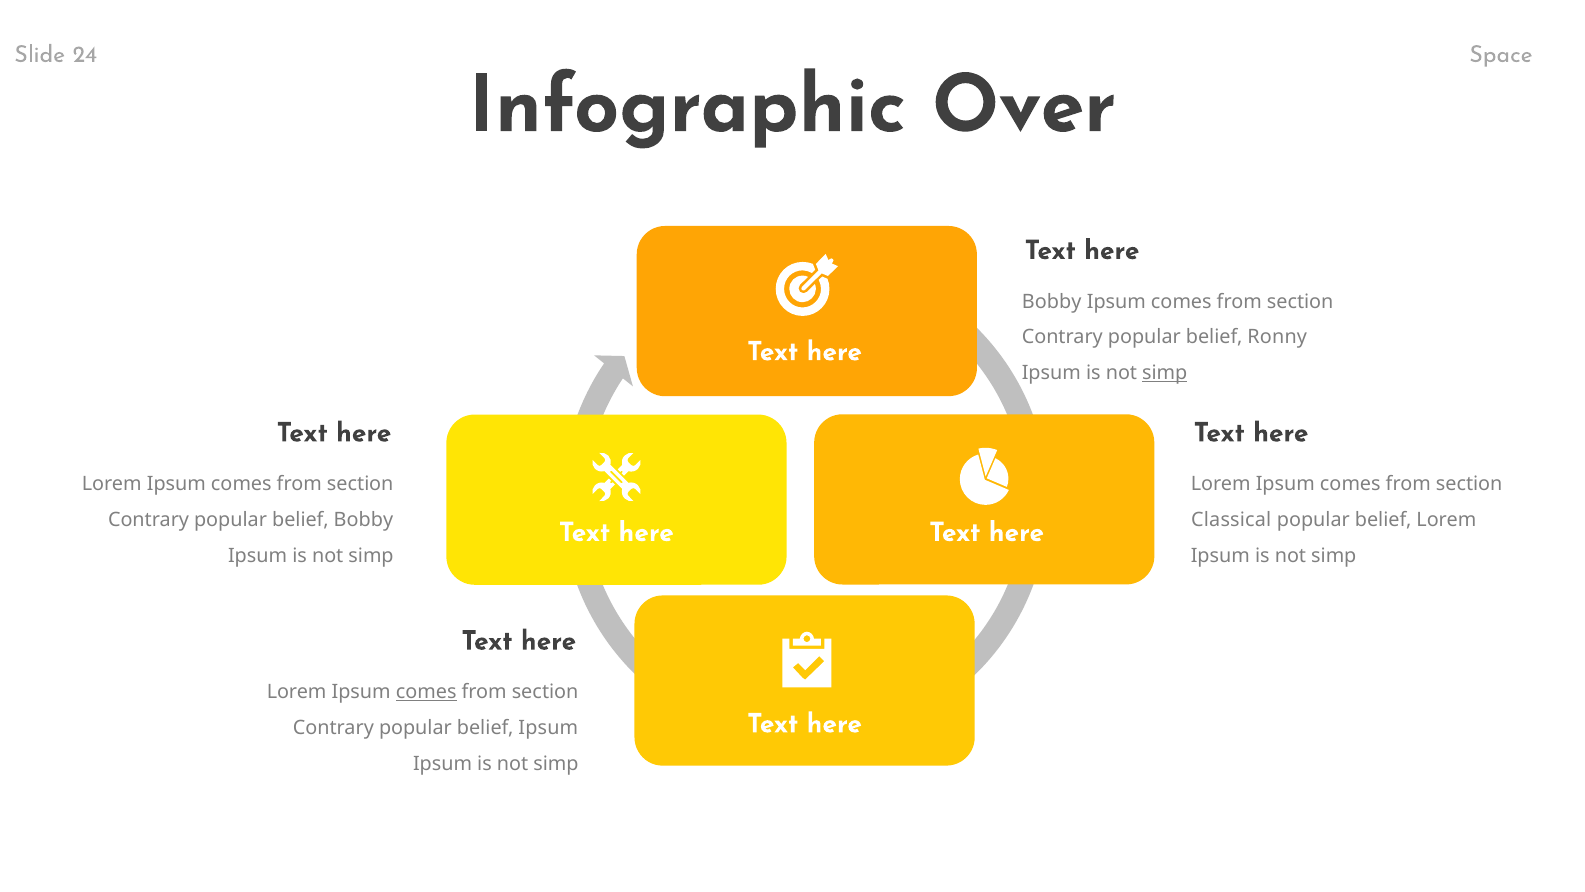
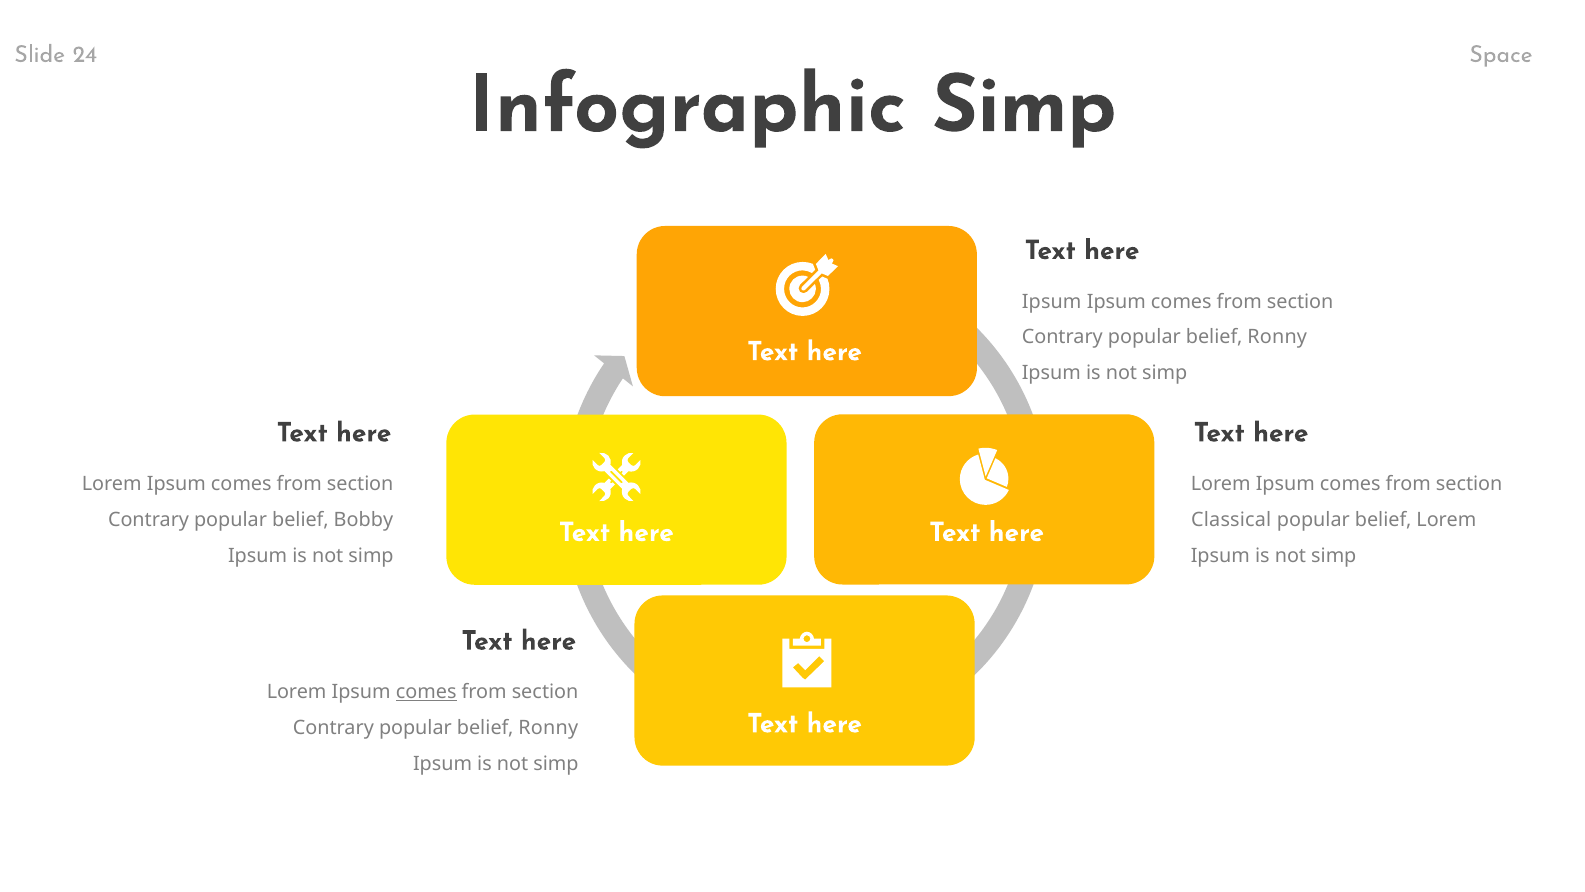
Infographic Over: Over -> Simp (1024, 105)
Bobby: Bobby -> Ipsum (1052, 302)
simp underline: present -> none (1165, 373)
Ipsum: Ipsum -> Ronny (548, 728)
